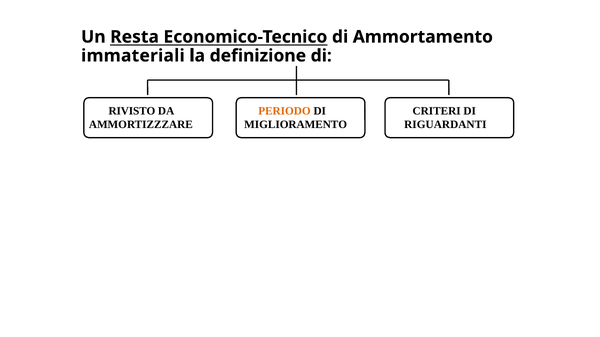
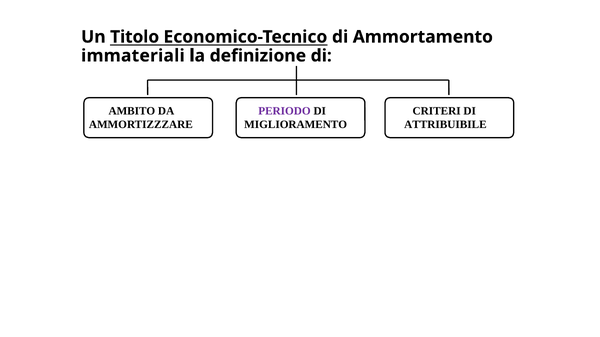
Resta: Resta -> Titolo (135, 37)
RIVISTO: RIVISTO -> AMBITO (132, 111)
PERIODO colour: orange -> purple (284, 111)
RIGUARDANTI: RIGUARDANTI -> ATTRIBUIBILE (445, 125)
